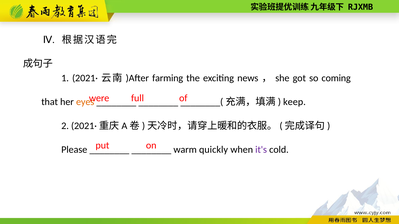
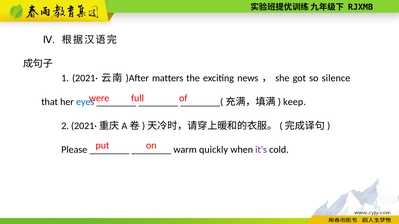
farming: farming -> matters (168, 78)
coming: coming -> silence (336, 78)
eyes colour: orange -> blue (85, 102)
